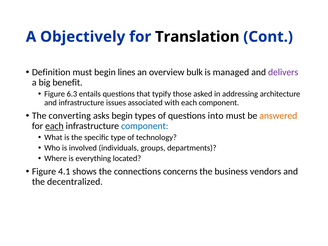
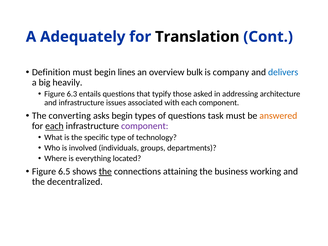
Objectively: Objectively -> Adequately (83, 37)
managed: managed -> company (231, 72)
delivers colour: purple -> blue (283, 72)
benefit: benefit -> heavily (67, 83)
into: into -> task (216, 116)
component colour: blue -> purple (145, 126)
4.1: 4.1 -> 6.5 (64, 172)
the underline: none -> present (105, 172)
concerns: concerns -> attaining (180, 172)
vendors: vendors -> working (266, 172)
